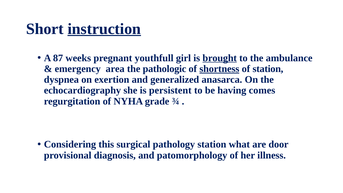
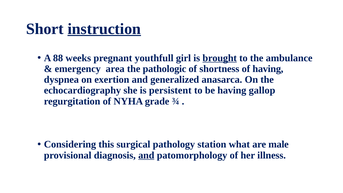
87: 87 -> 88 (58, 58)
shortness underline: present -> none (219, 69)
of station: station -> having (268, 69)
comes: comes -> gallop (262, 90)
door: door -> male (279, 144)
and underline: none -> present (146, 155)
